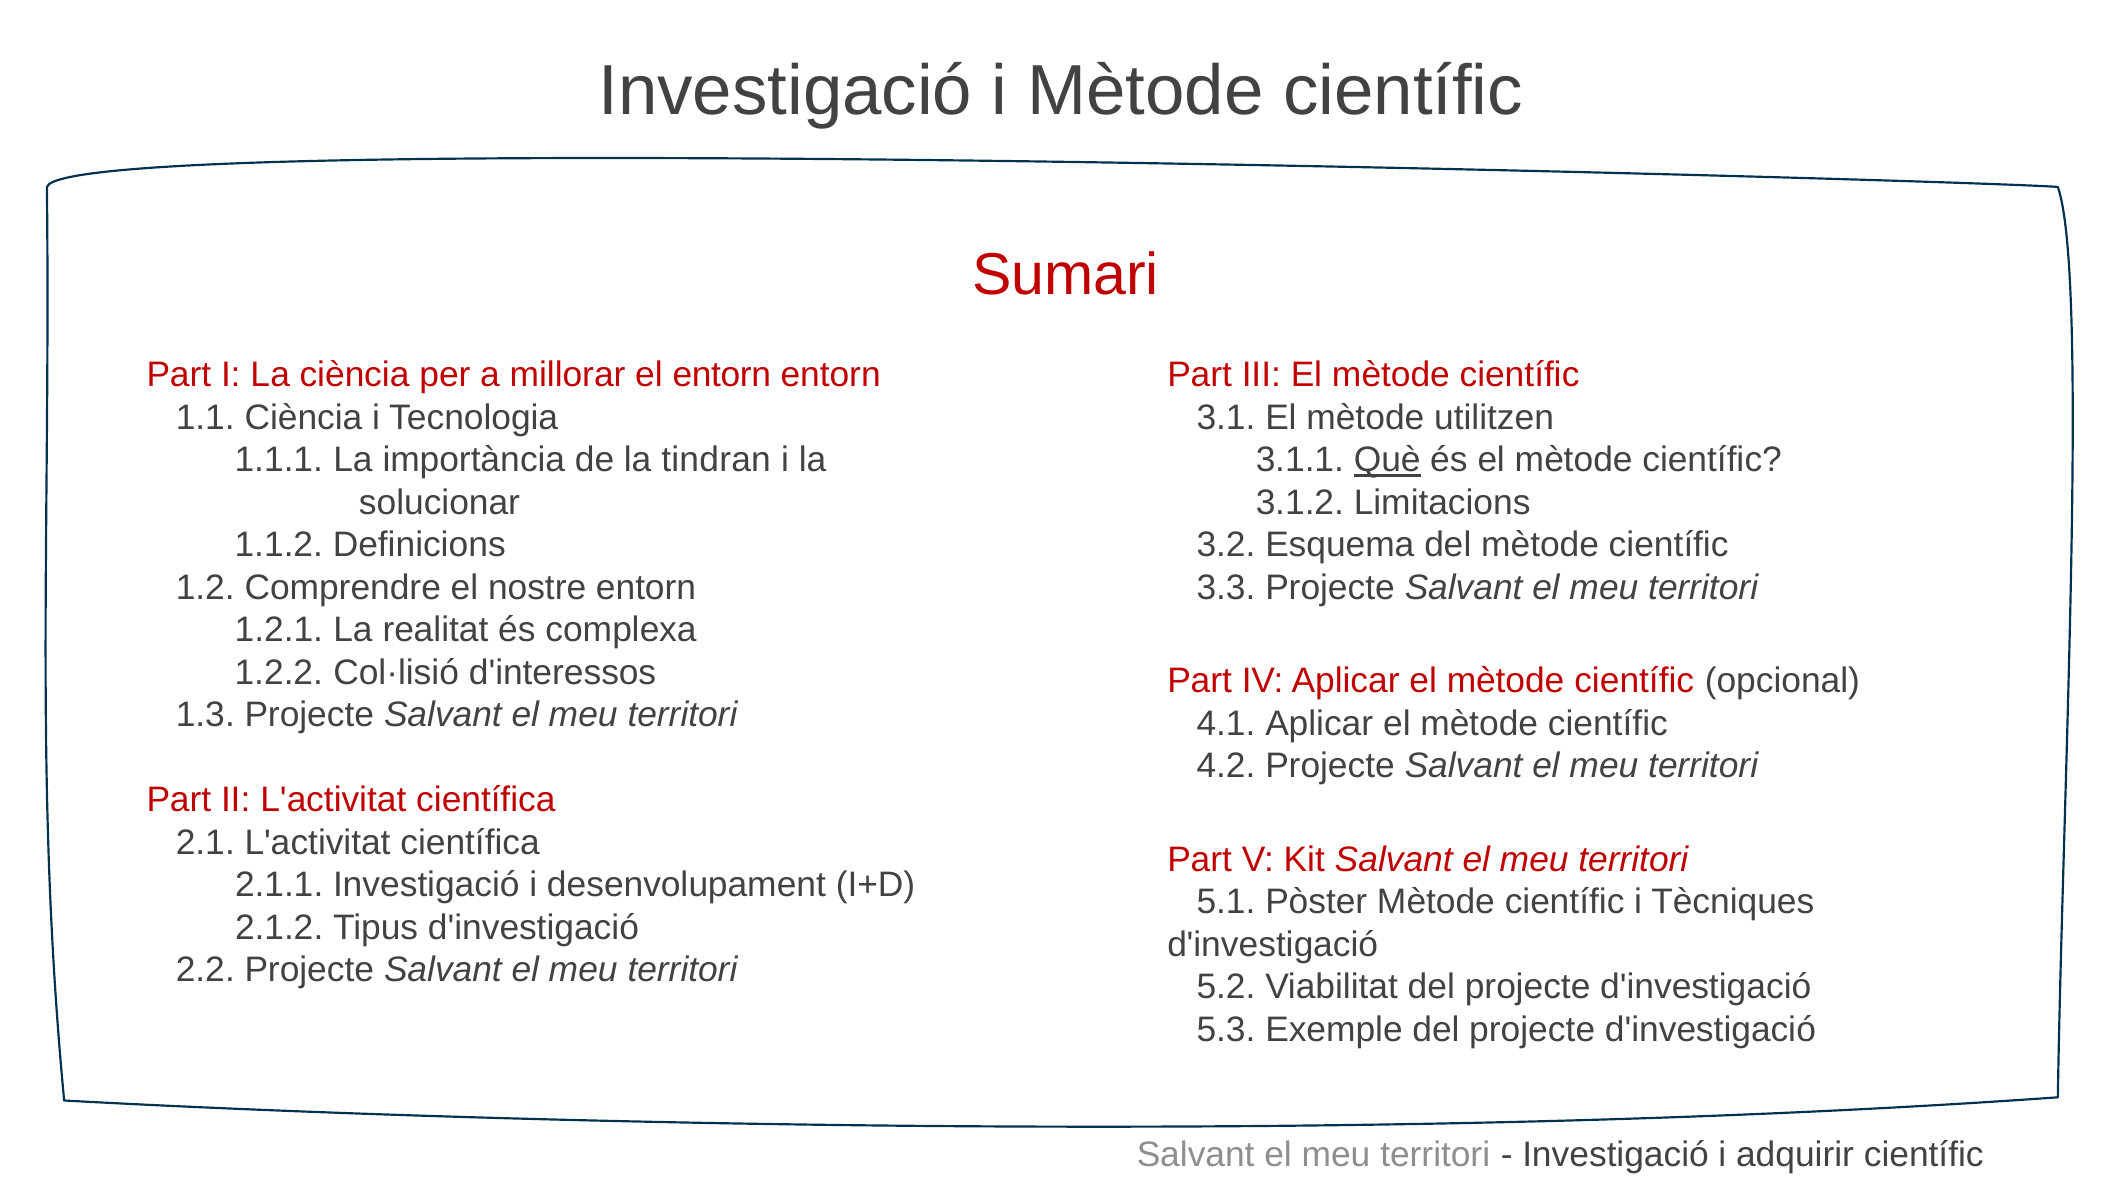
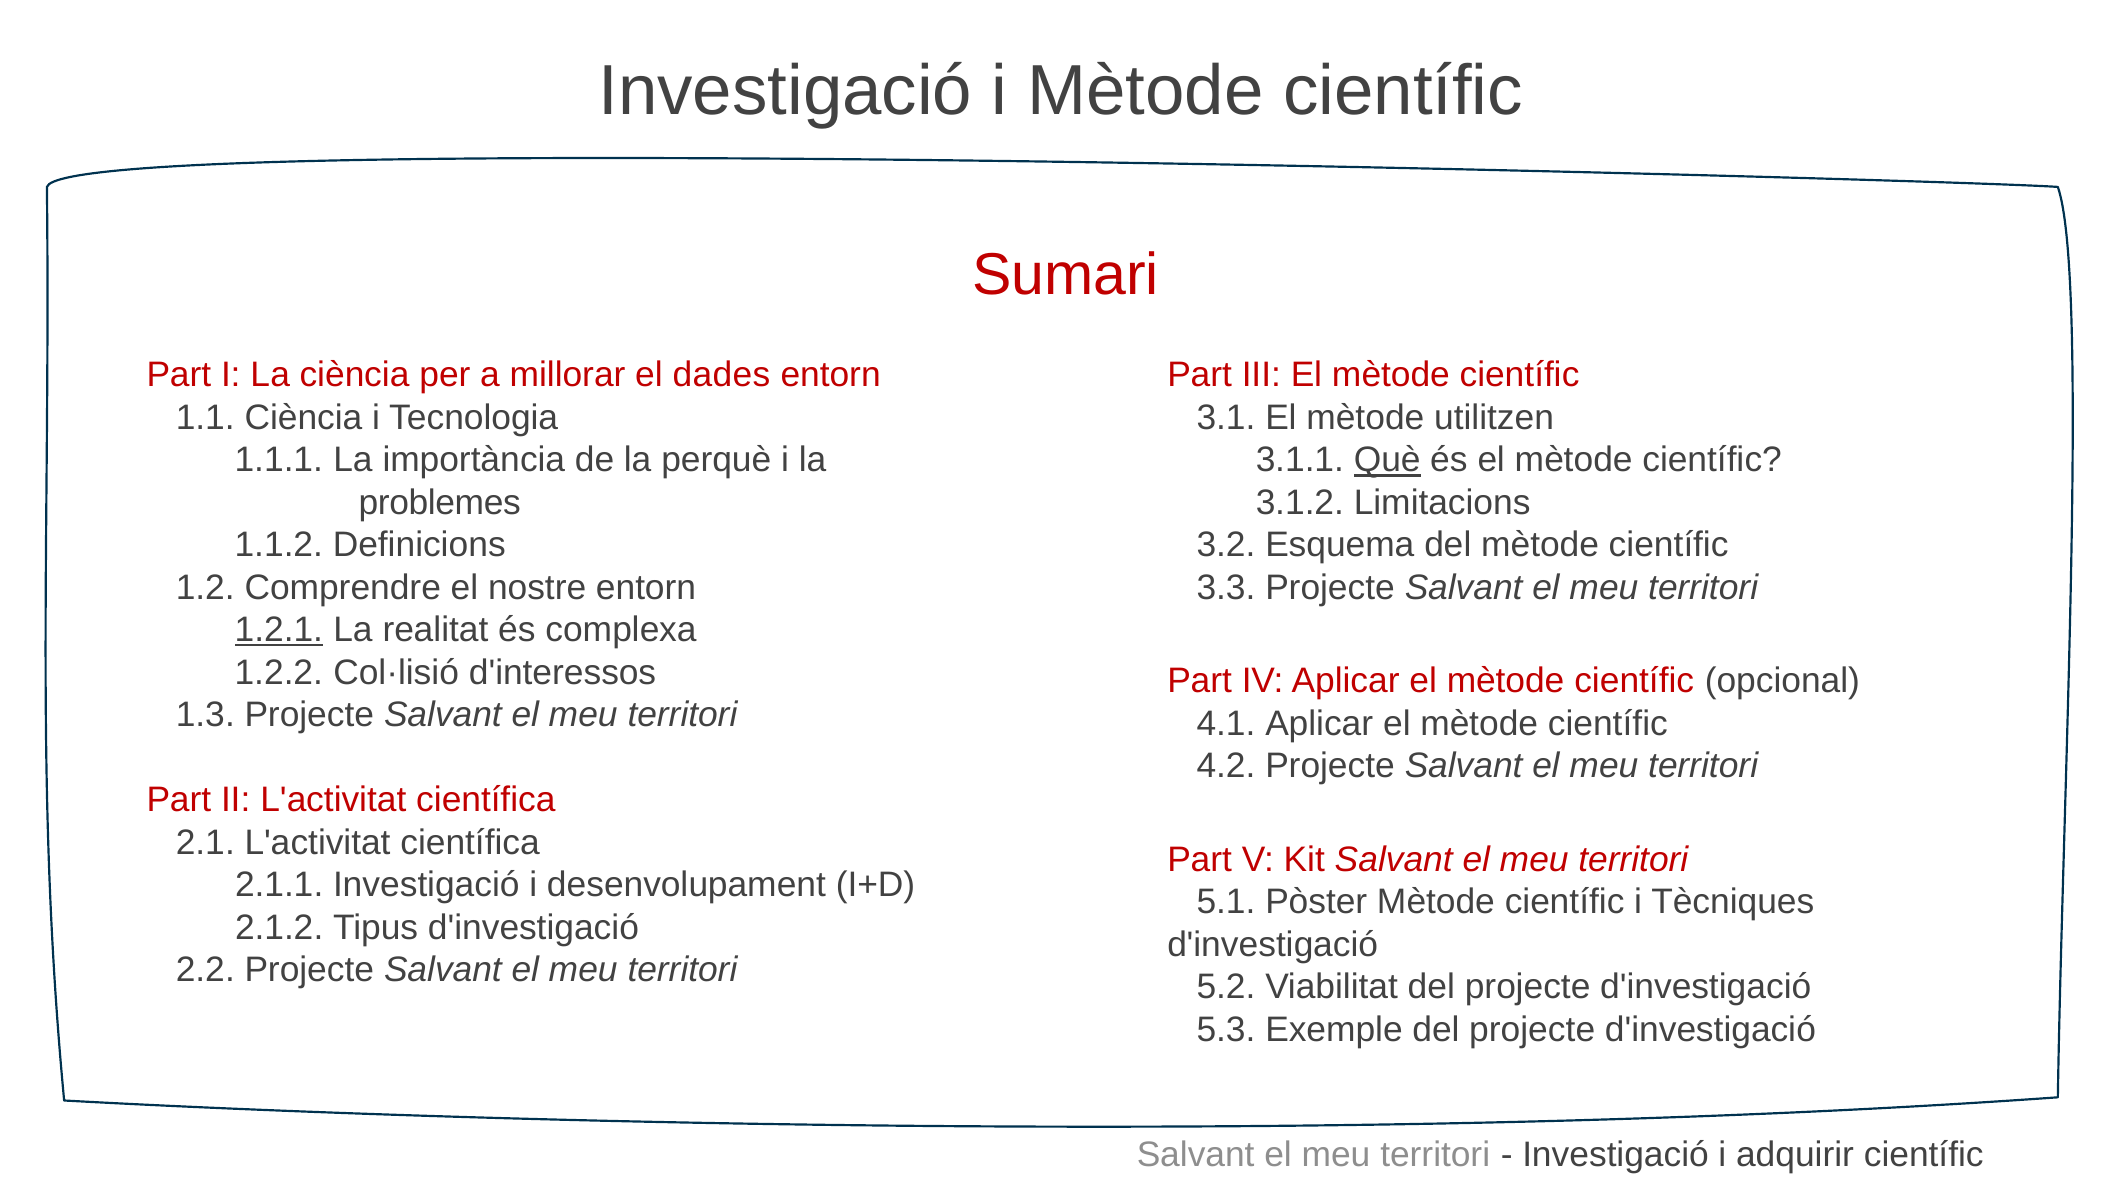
el entorn: entorn -> dades (721, 375)
tindran: tindran -> perquè (716, 460)
solucionar: solucionar -> problemes (440, 503)
1.2.1 underline: none -> present (279, 630)
